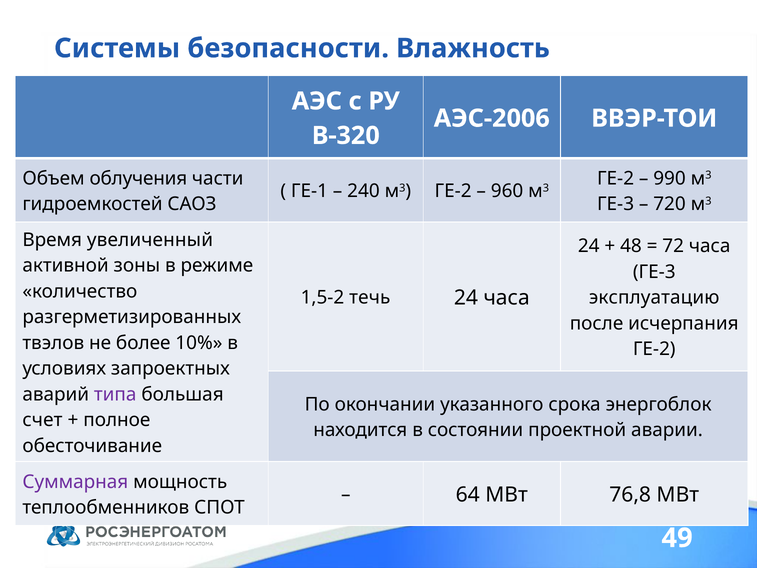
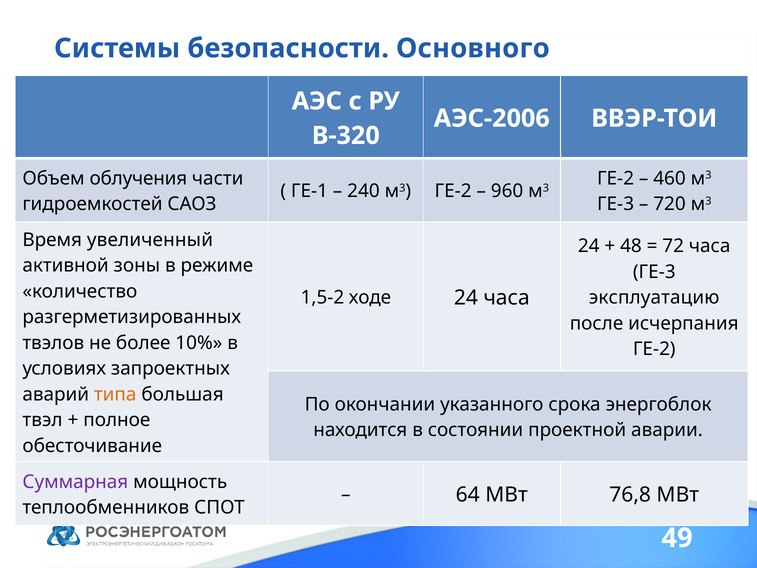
Влажность: Влажность -> Основного (473, 48)
990: 990 -> 460 (669, 178)
течь: течь -> ходе (370, 297)
типа colour: purple -> orange (115, 394)
счет: счет -> твэл (42, 420)
